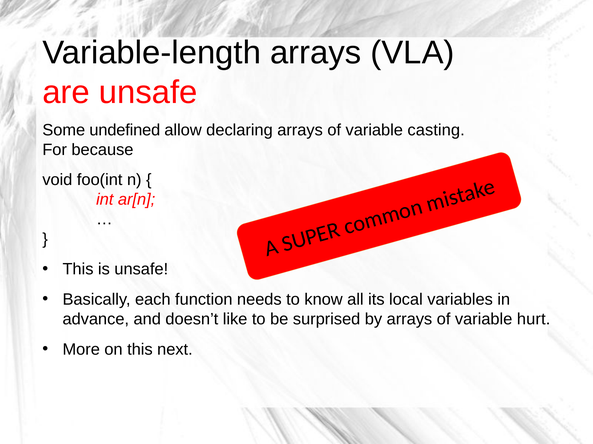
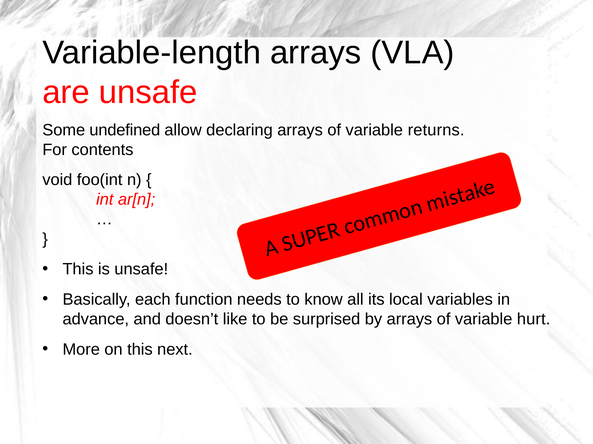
casting: casting -> returns (436, 130)
because: because -> contents (102, 150)
